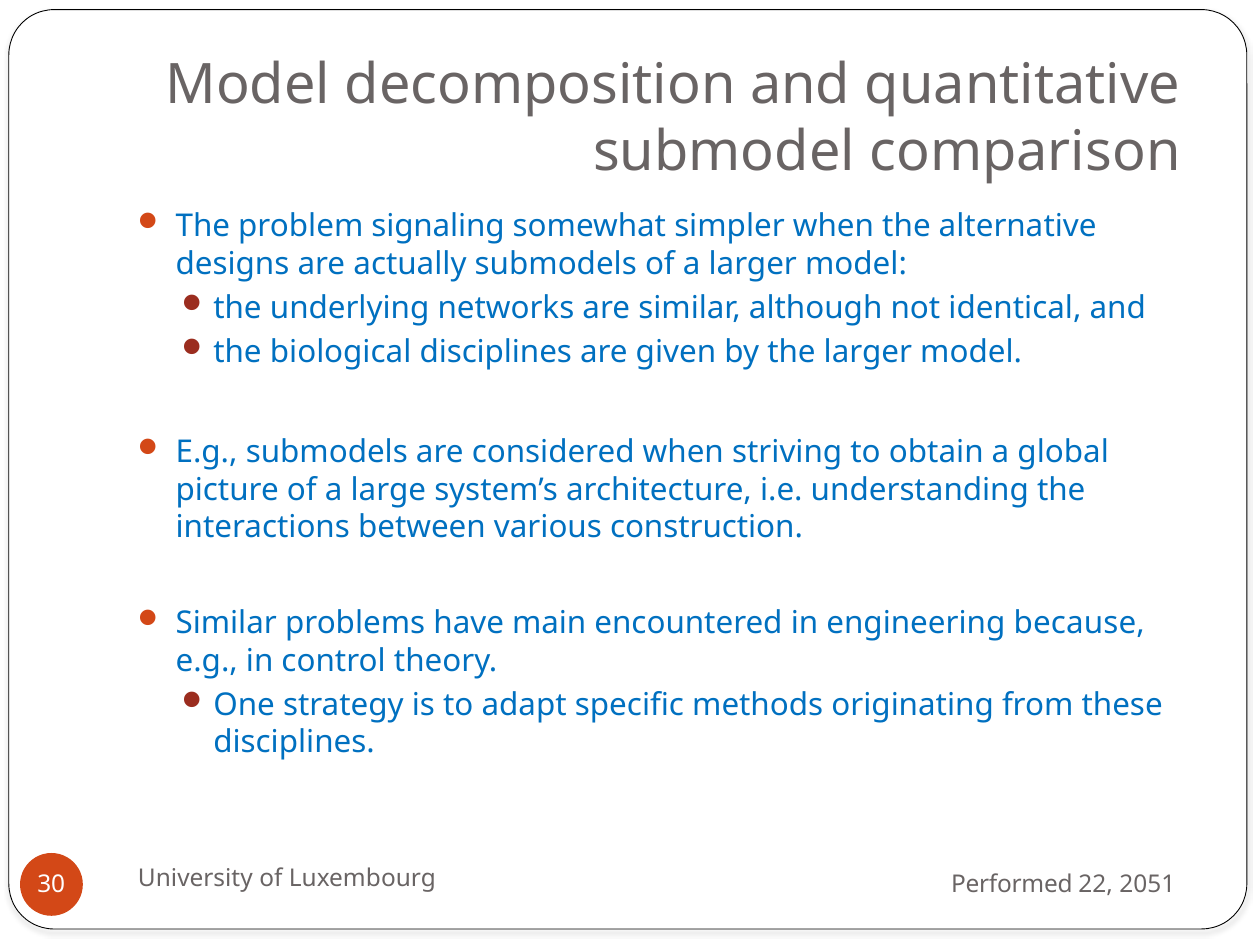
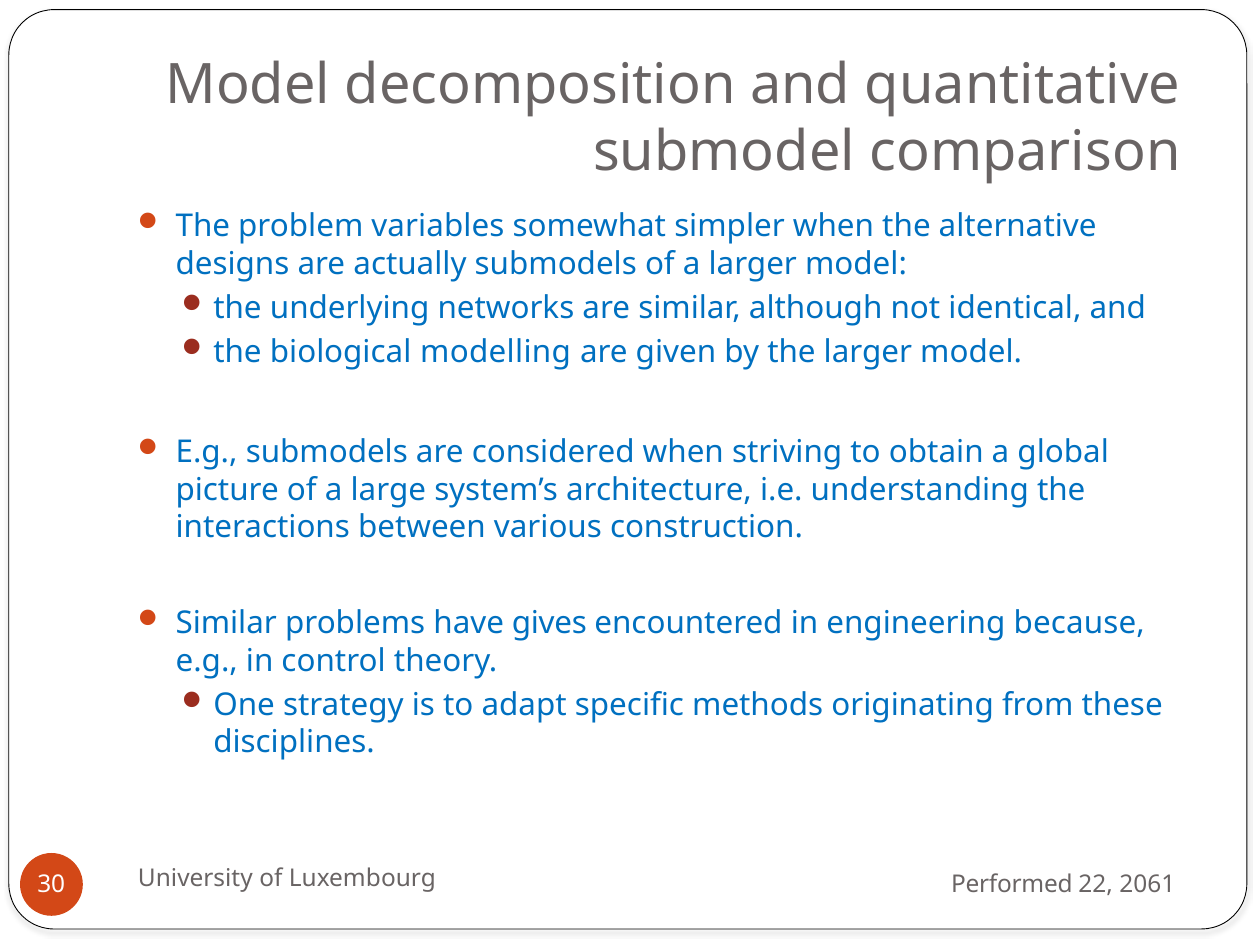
signaling: signaling -> variables (438, 226)
biological disciplines: disciplines -> modelling (496, 352)
main: main -> gives (549, 623)
2051: 2051 -> 2061 (1147, 885)
